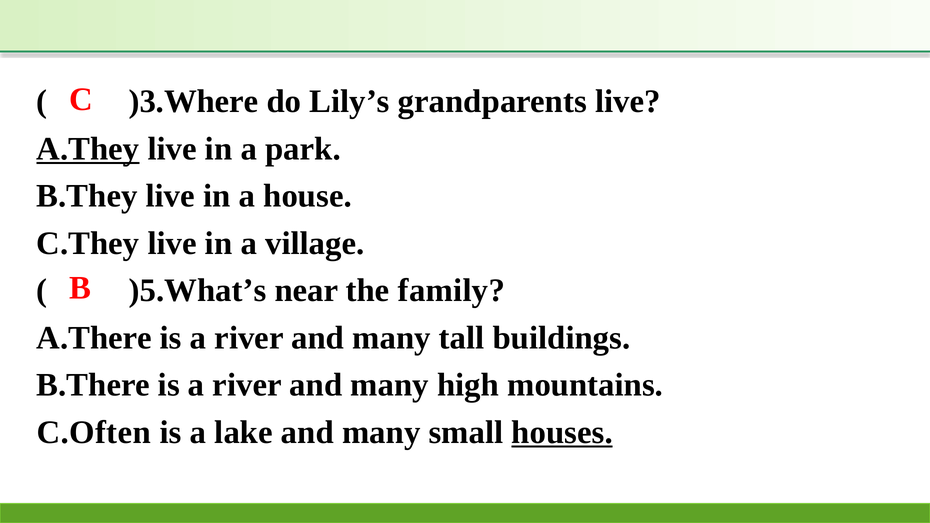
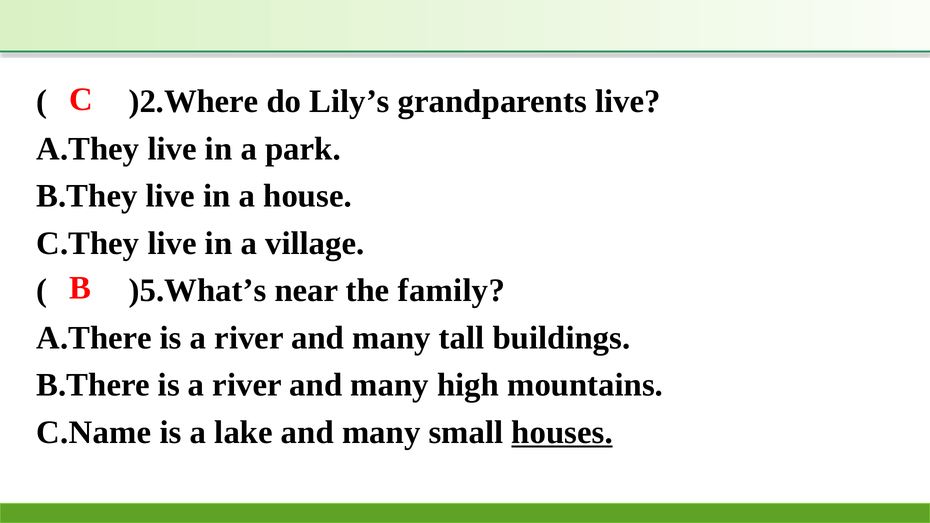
)3.Where: )3.Where -> )2.Where (194, 102)
A.They underline: present -> none (88, 149)
C.Often: C.Often -> C.Name (94, 432)
